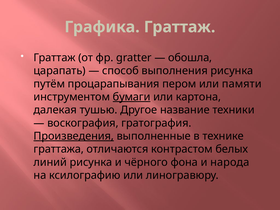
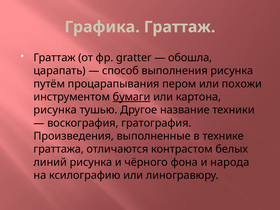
памяти: памяти -> похожи (242, 84)
далекая: далекая -> рисунка (55, 110)
Произведения underline: present -> none (74, 136)
